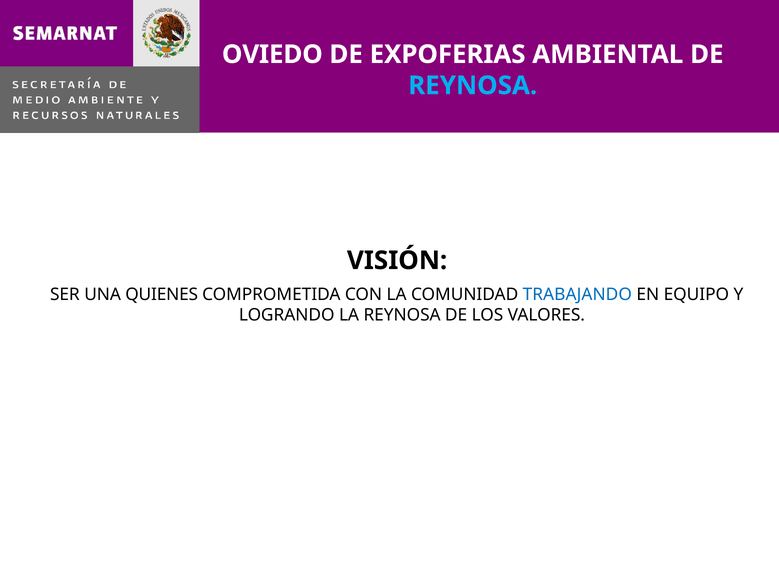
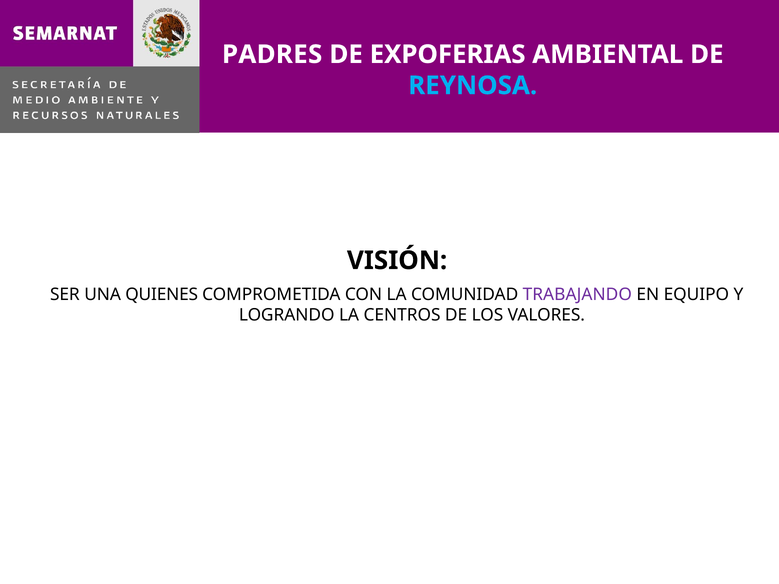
OVIEDO: OVIEDO -> PADRES (272, 54)
TRABAJANDO colour: blue -> purple (577, 295)
LA REYNOSA: REYNOSA -> CENTROS (402, 315)
